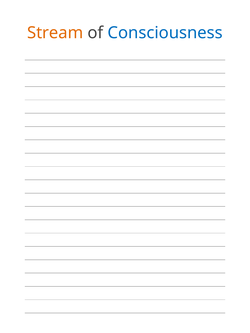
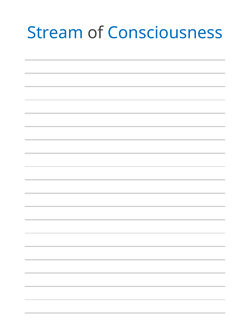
Stream colour: orange -> blue (55, 33)
